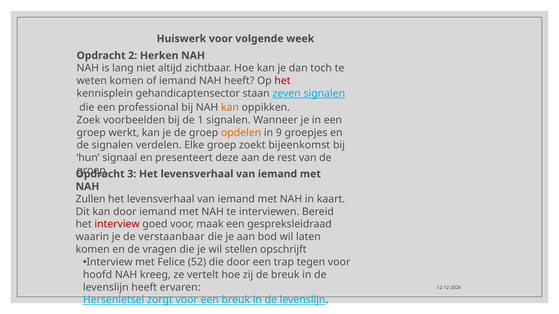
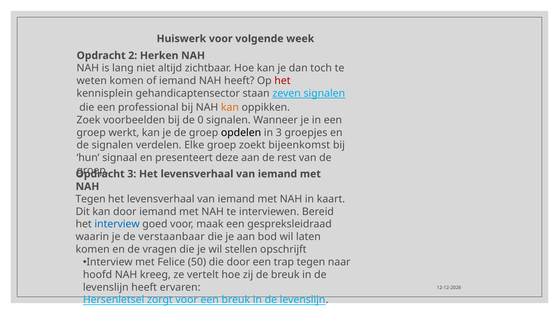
1: 1 -> 0 (201, 120)
opdelen colour: orange -> black (241, 133)
in 9: 9 -> 3 (279, 133)
Zullen: Zullen -> Tegen (91, 199)
interview colour: red -> blue (117, 225)
52: 52 -> 50 (197, 263)
tegen voor: voor -> naar (339, 263)
